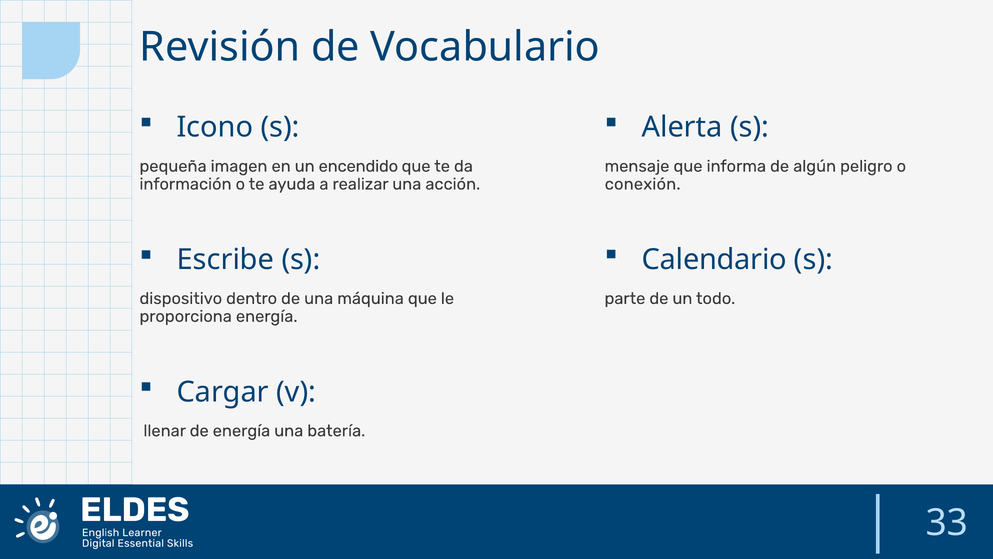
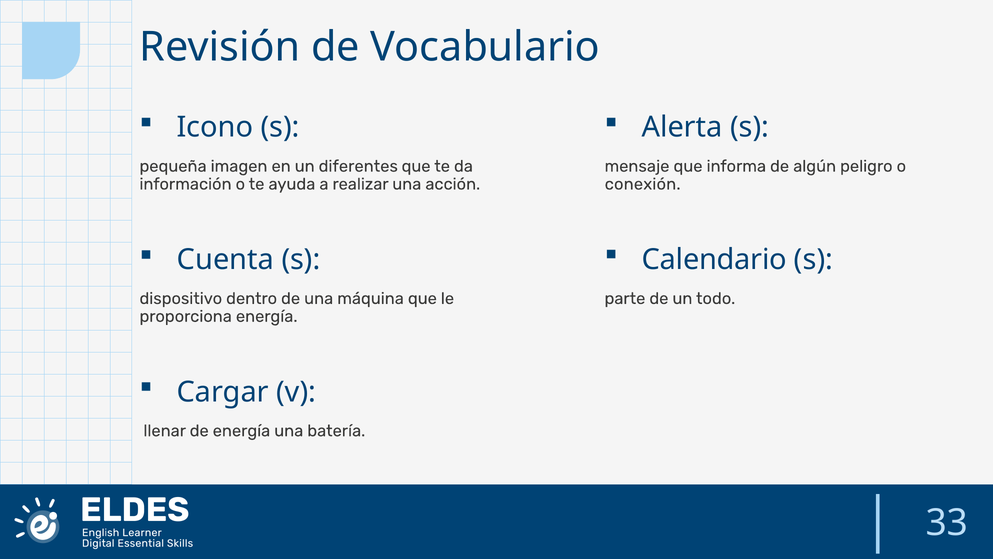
encendido: encendido -> diferentes (358, 166)
Escribe: Escribe -> Cuenta (225, 259)
